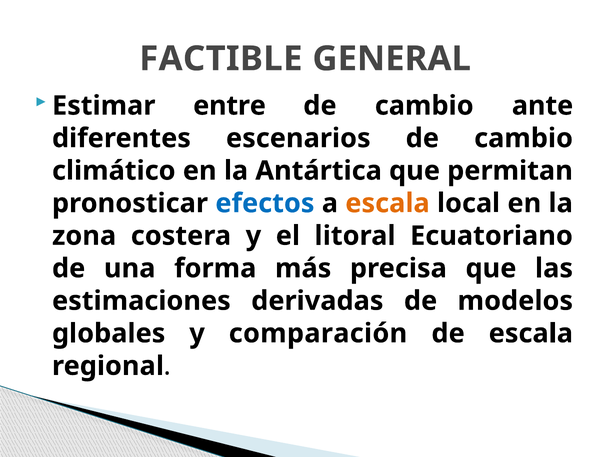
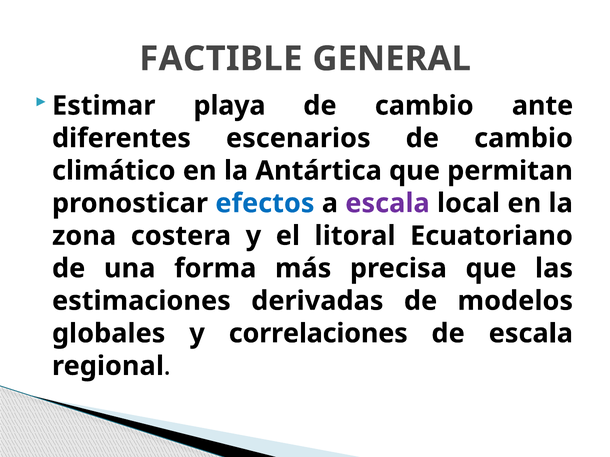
entre: entre -> playa (230, 106)
escala colour: orange -> purple (387, 204)
comparación: comparación -> correlaciones (318, 334)
